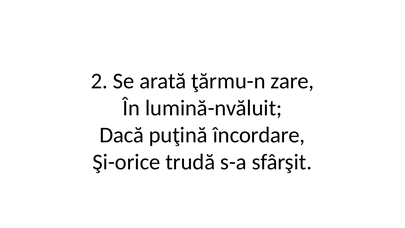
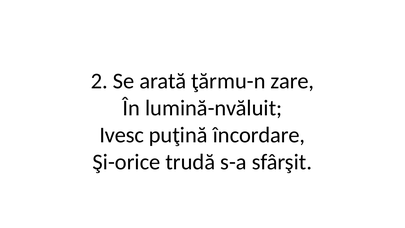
Dacă: Dacă -> Ivesc (122, 135)
